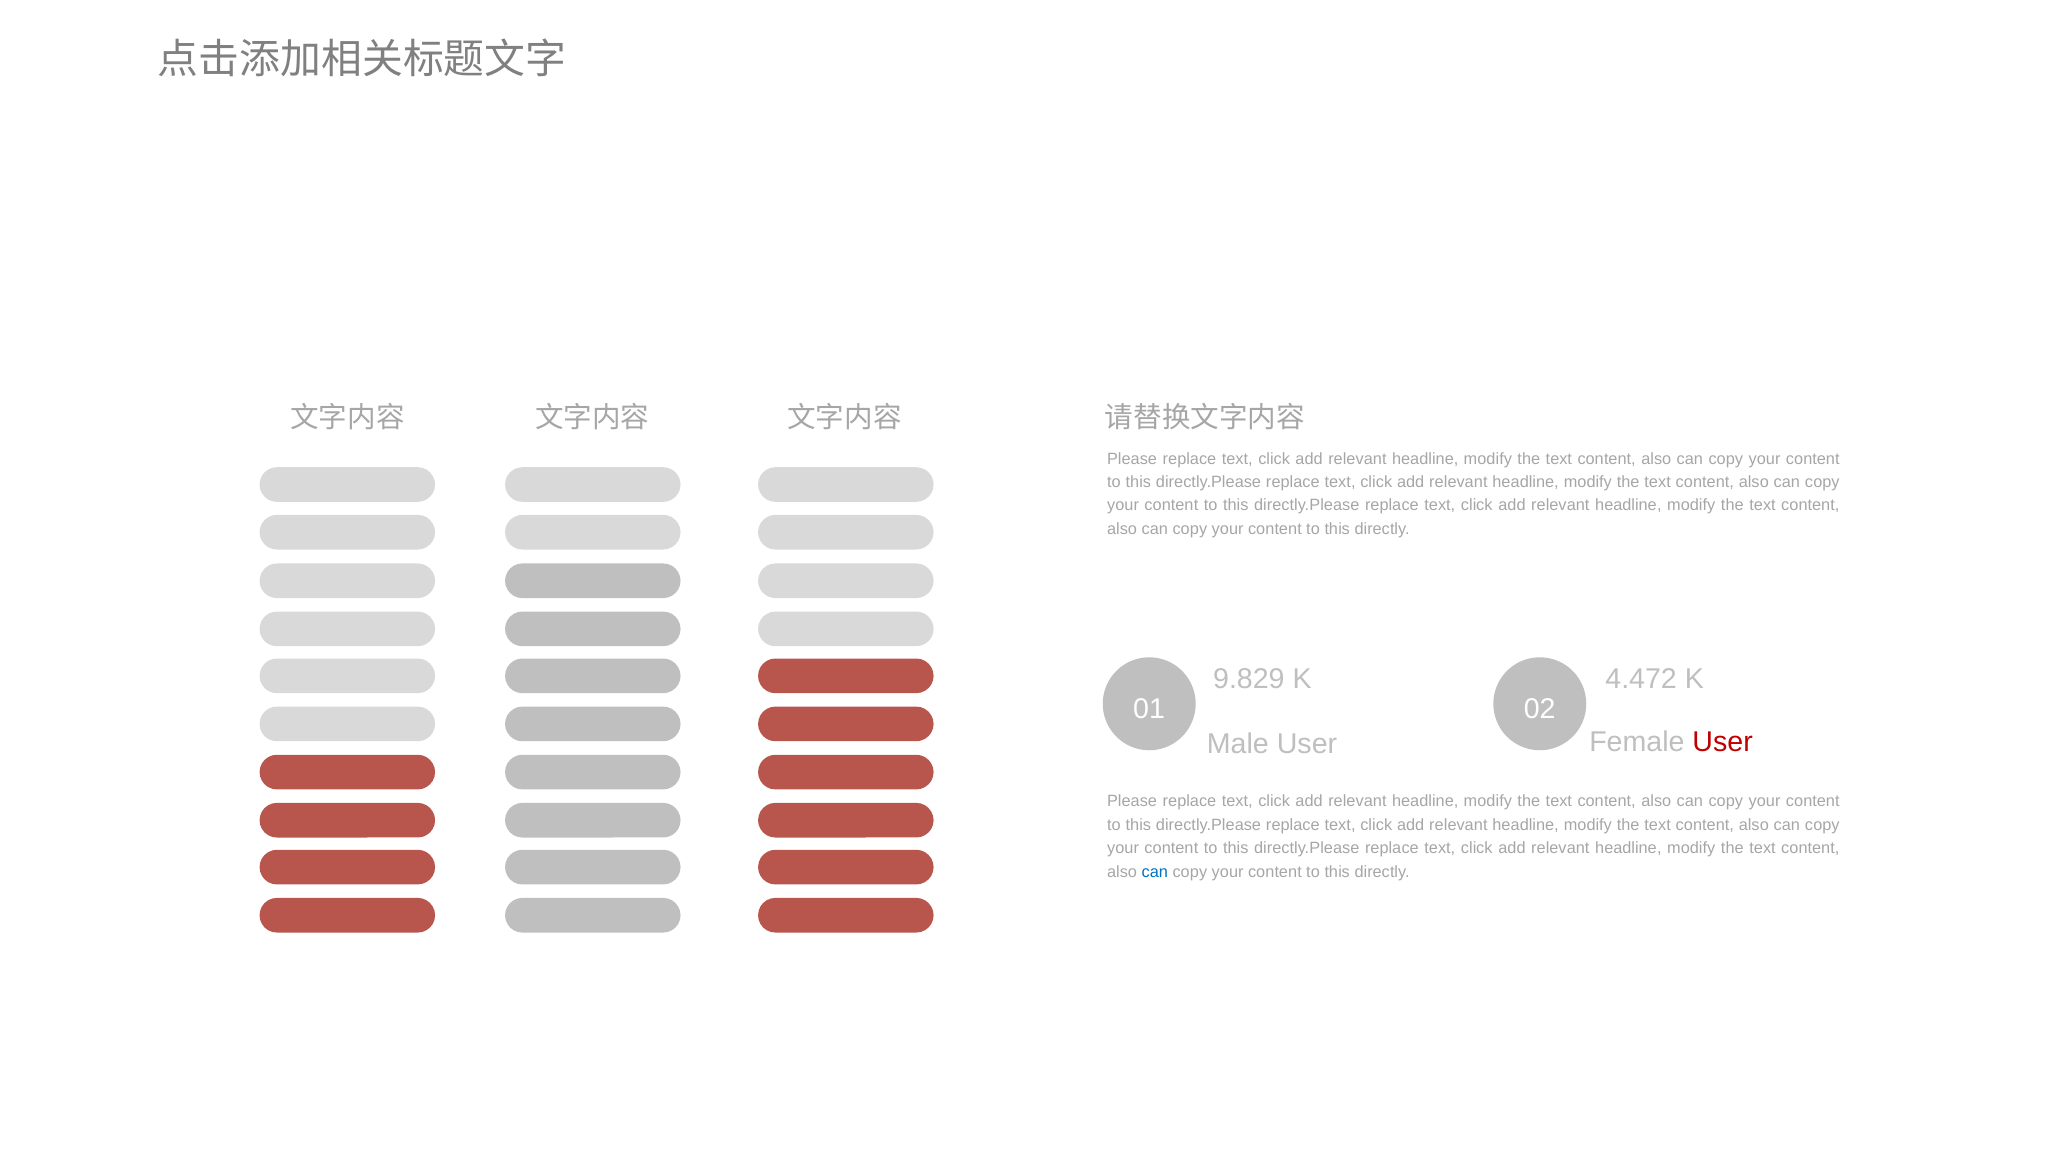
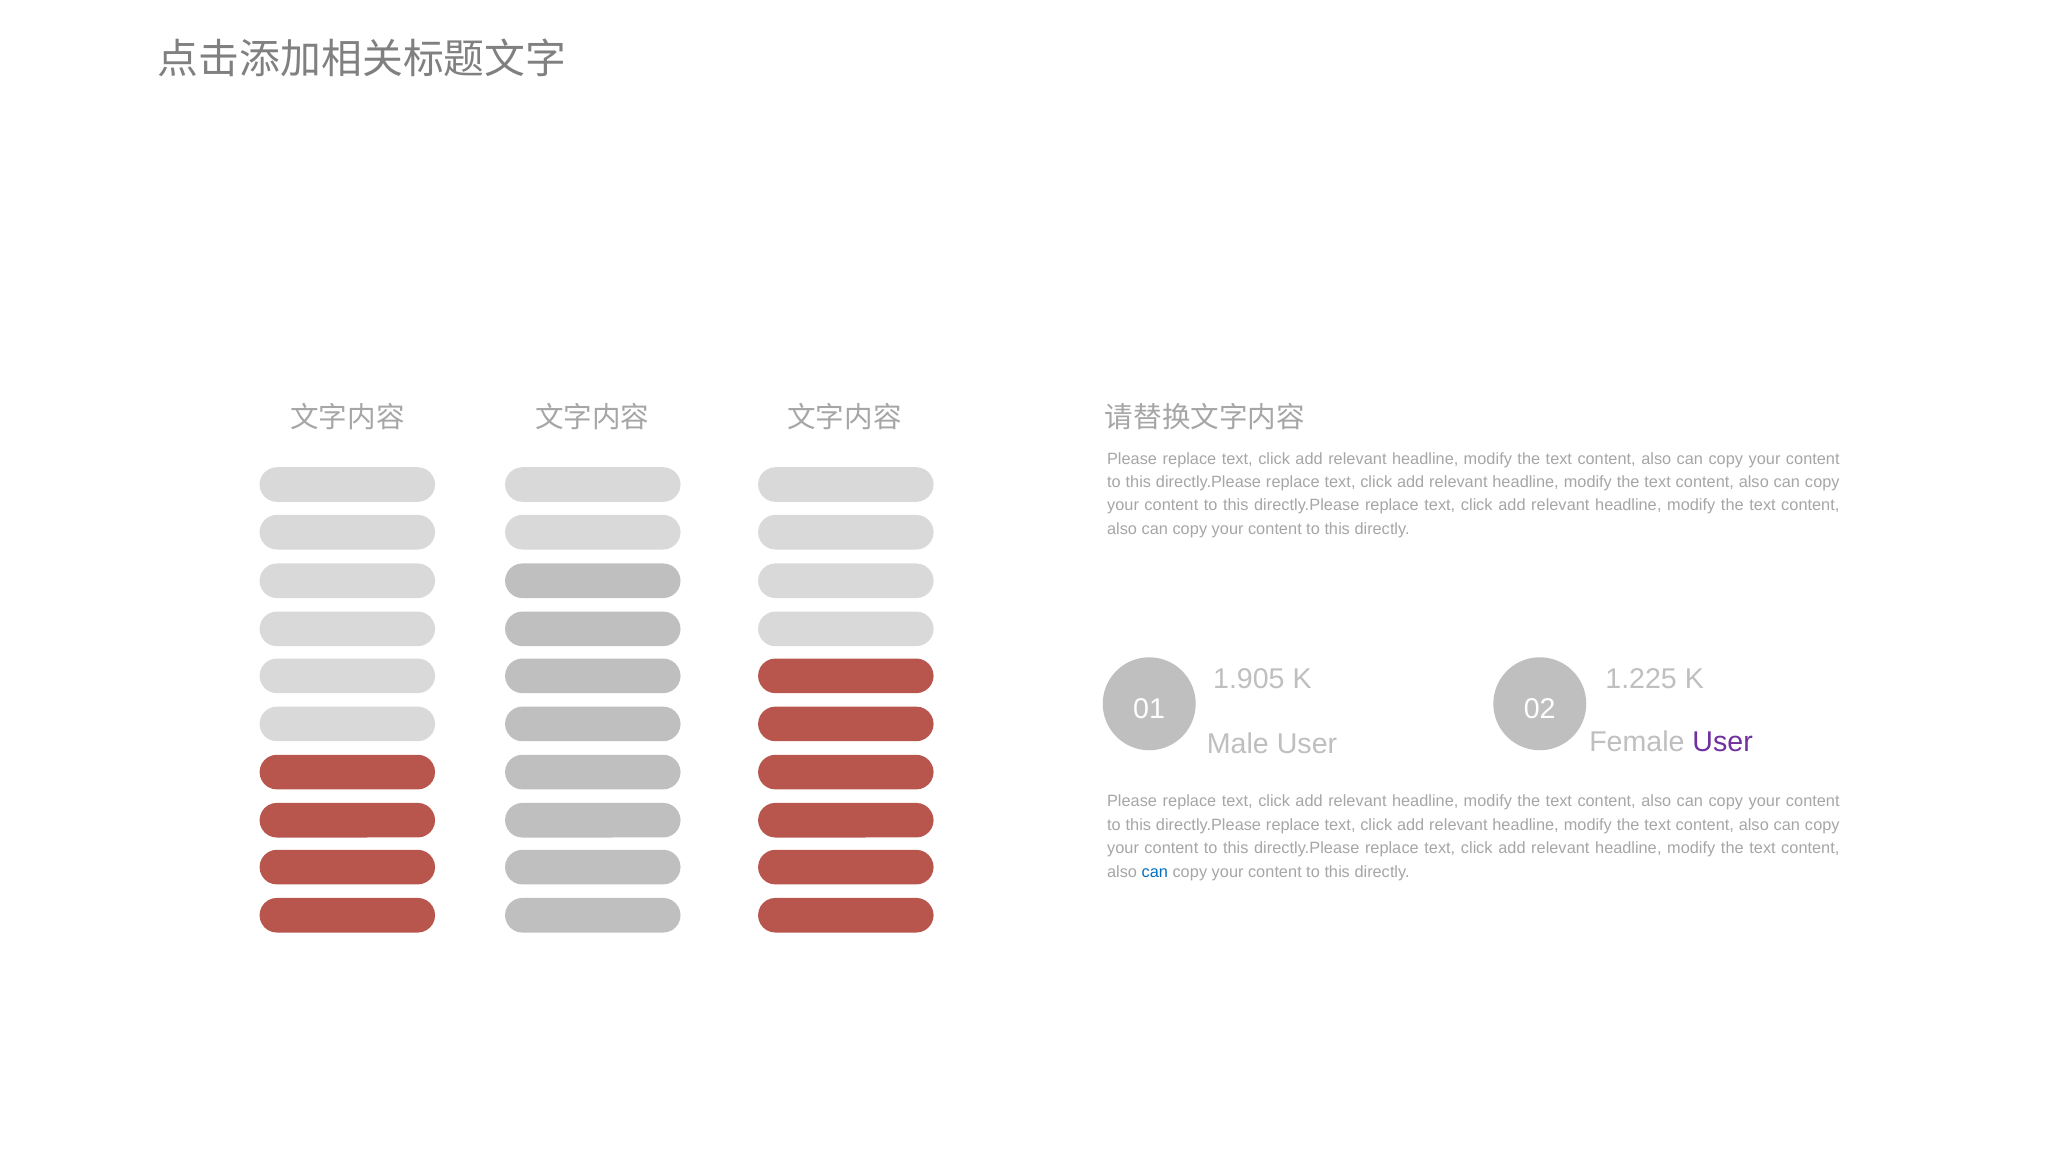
9.829: 9.829 -> 1.905 (1249, 679)
4.472: 4.472 -> 1.225 (1641, 679)
User colour: red -> purple (1723, 742)
